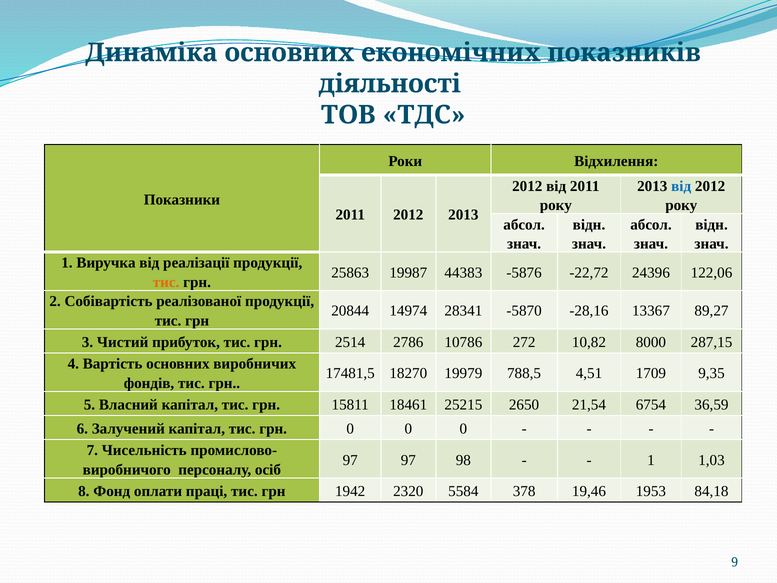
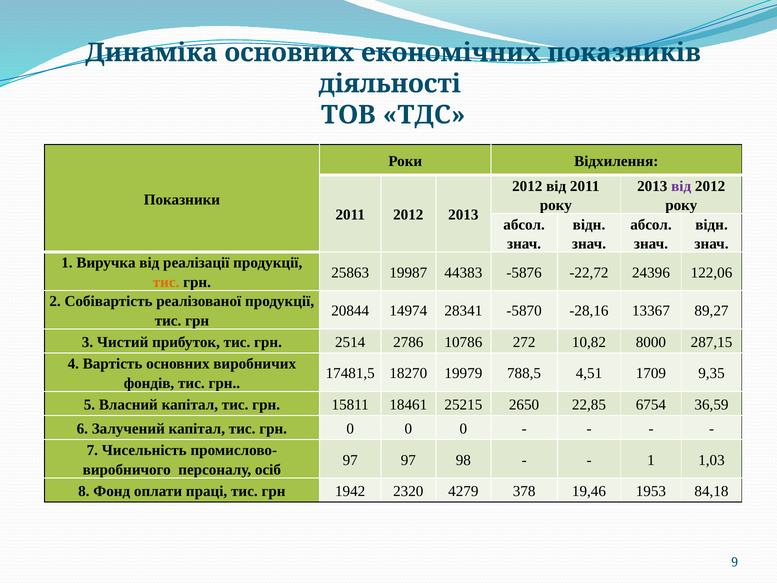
від colour: blue -> purple (681, 186)
21,54: 21,54 -> 22,85 (589, 405)
5584: 5584 -> 4279 (463, 491)
